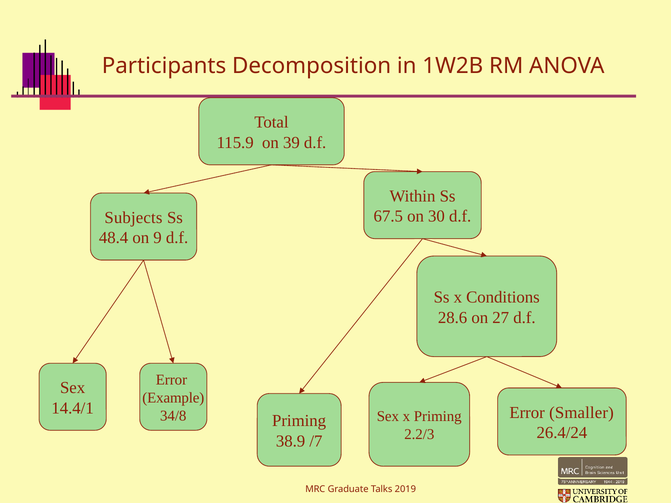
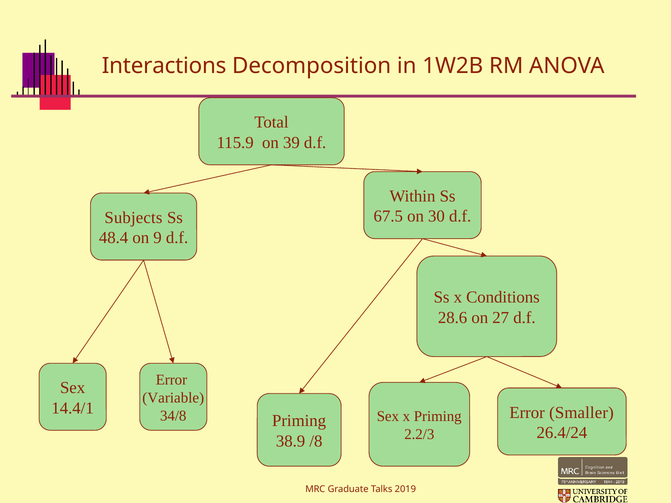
Participants: Participants -> Interactions (164, 66)
Example: Example -> Variable (173, 398)
/7: /7 -> /8 (316, 441)
